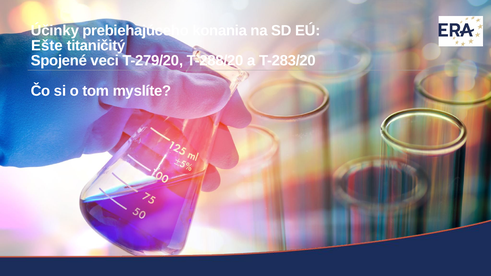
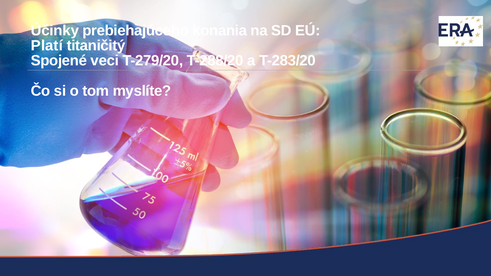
Ešte: Ešte -> Platí (47, 46)
